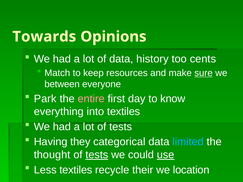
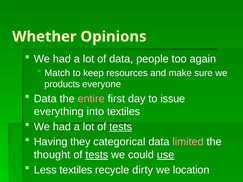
Towards: Towards -> Whether (44, 37)
history: history -> people (153, 59)
cents: cents -> again (203, 59)
sure underline: present -> none (204, 73)
between: between -> products (62, 84)
Park: Park -> Data (45, 99)
know: know -> issue (173, 99)
tests underline: none -> present (121, 127)
limited colour: light blue -> pink (188, 142)
their: their -> dirty (143, 170)
